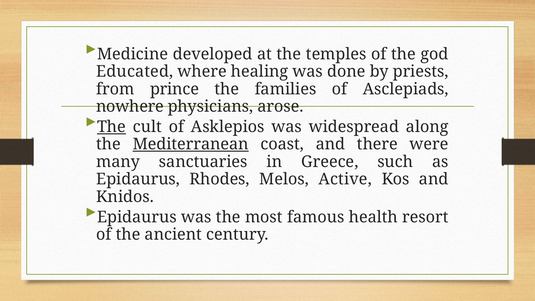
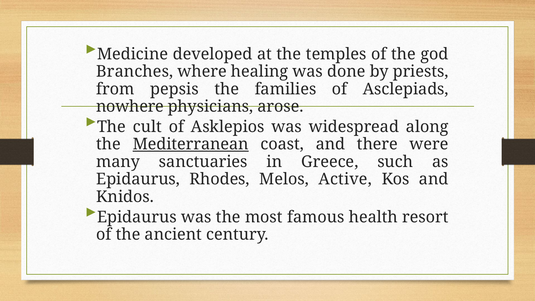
Educated: Educated -> Branches (135, 72)
prince: prince -> pepsis (174, 89)
The underline: present -> none (111, 127)
